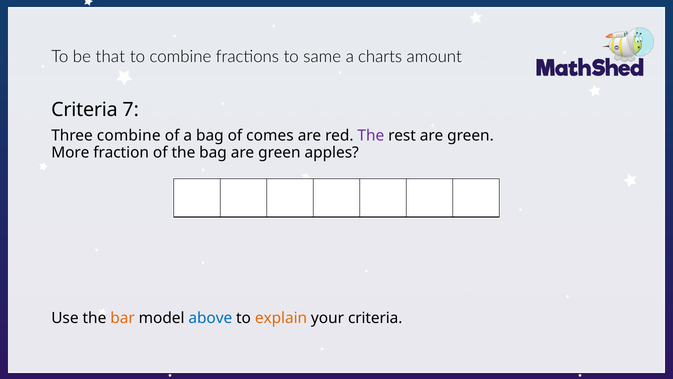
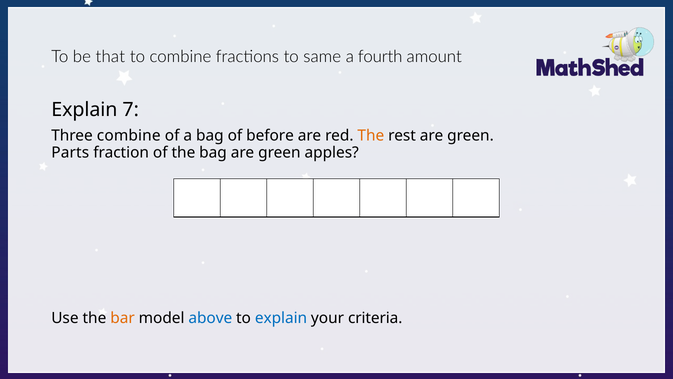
charts: charts -> fourth (380, 57)
Criteria: Criteria -> Explain (84, 110)
comes: comes -> before (270, 136)
The colour: purple -> orange (371, 136)
More: More -> Parts (70, 152)
explain colour: orange -> blue (281, 318)
